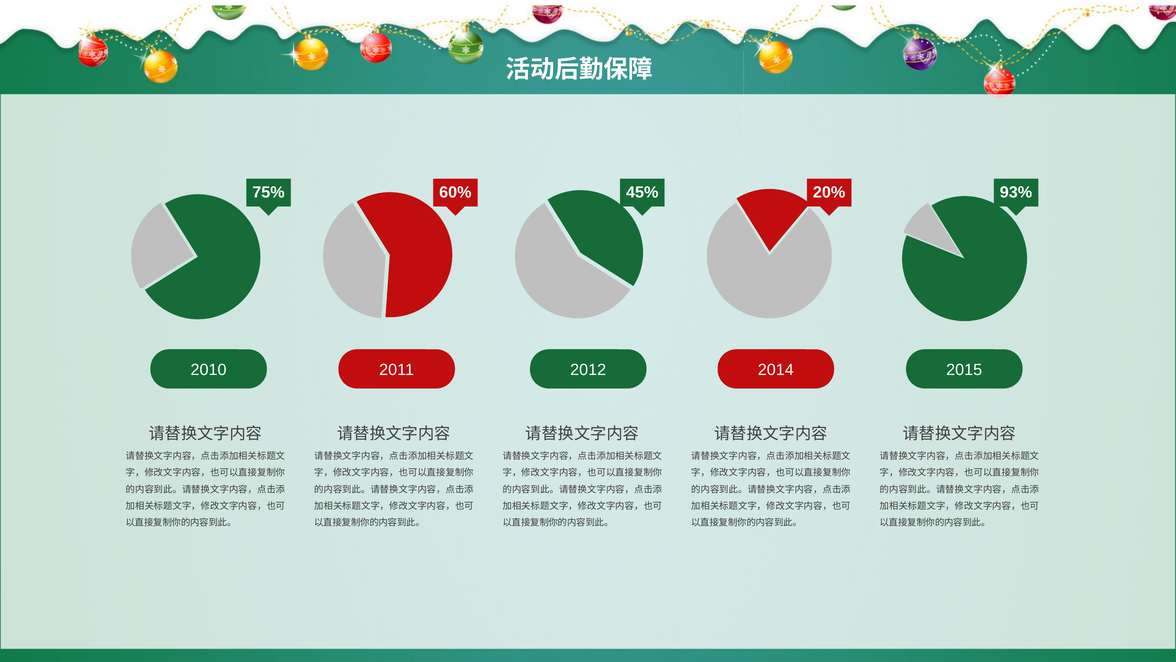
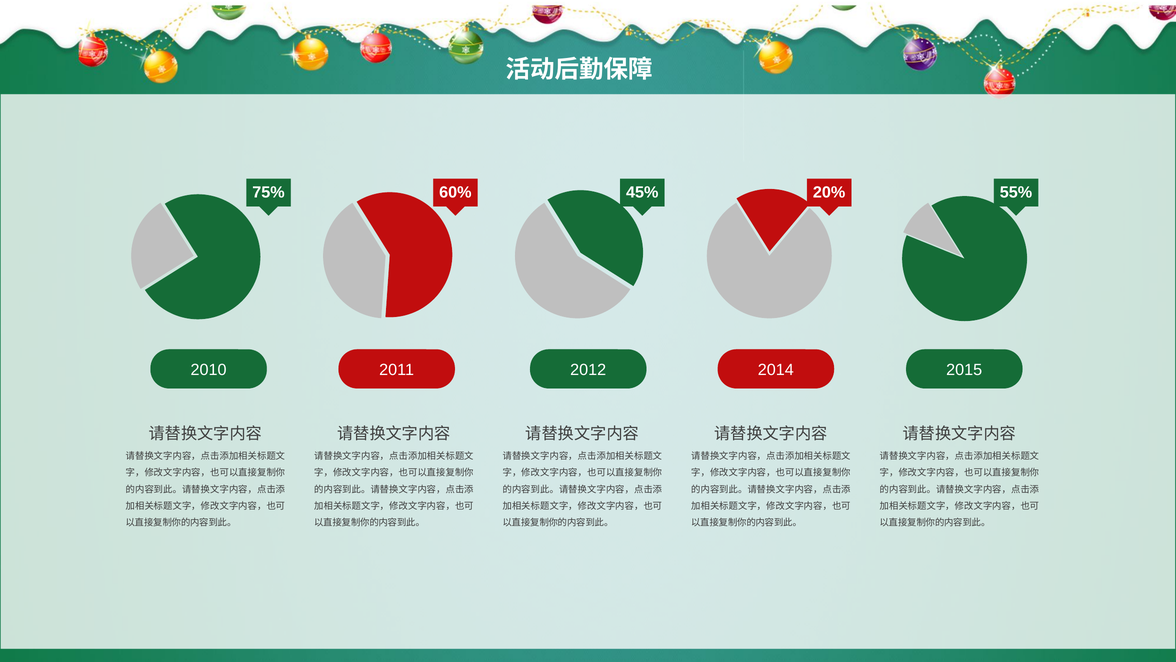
93%: 93% -> 55% (1016, 193)
